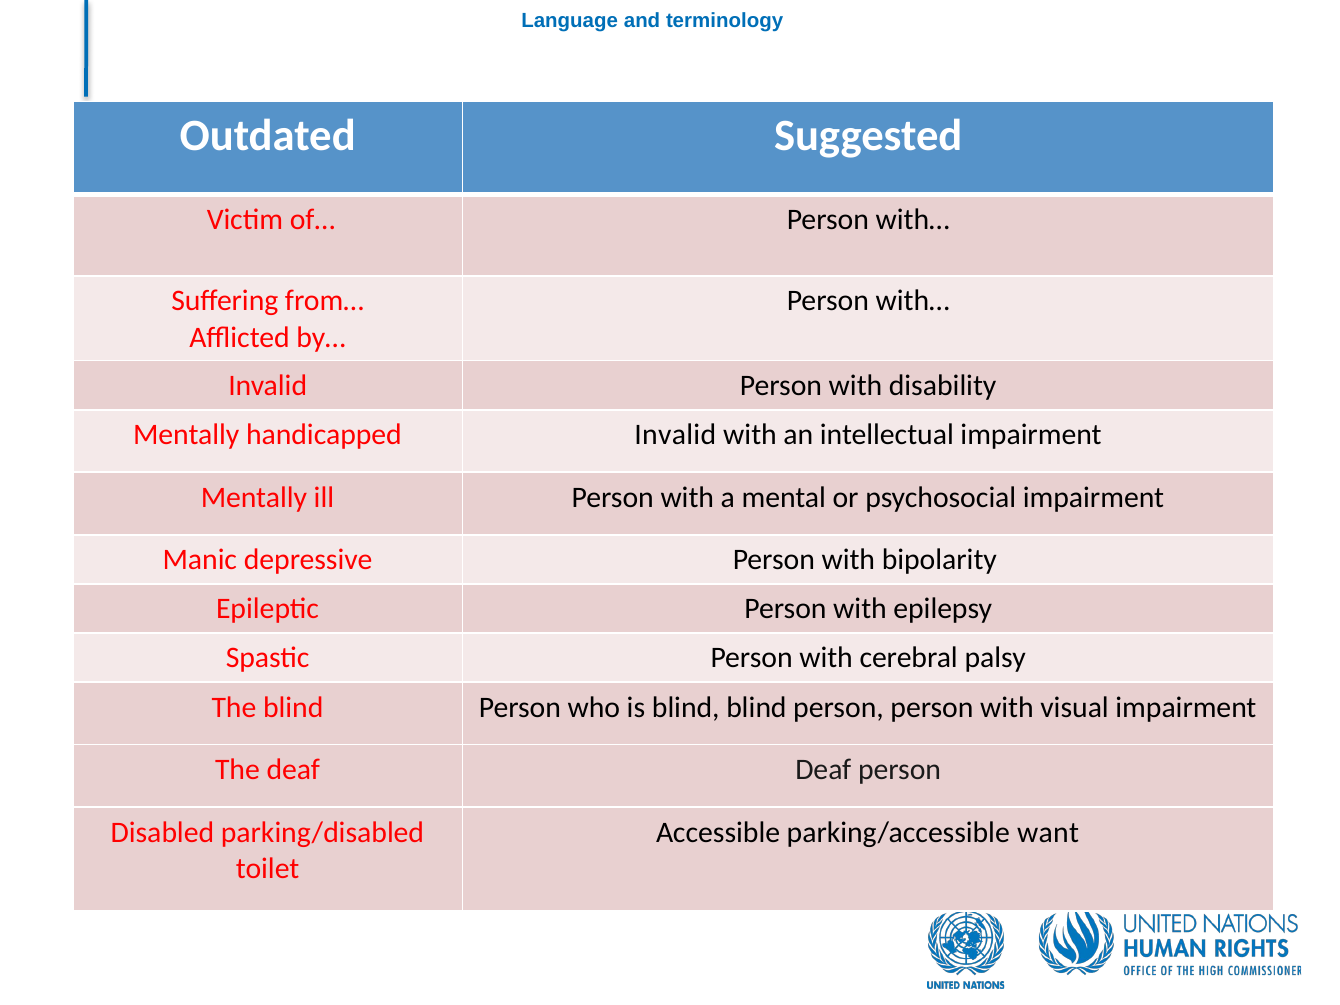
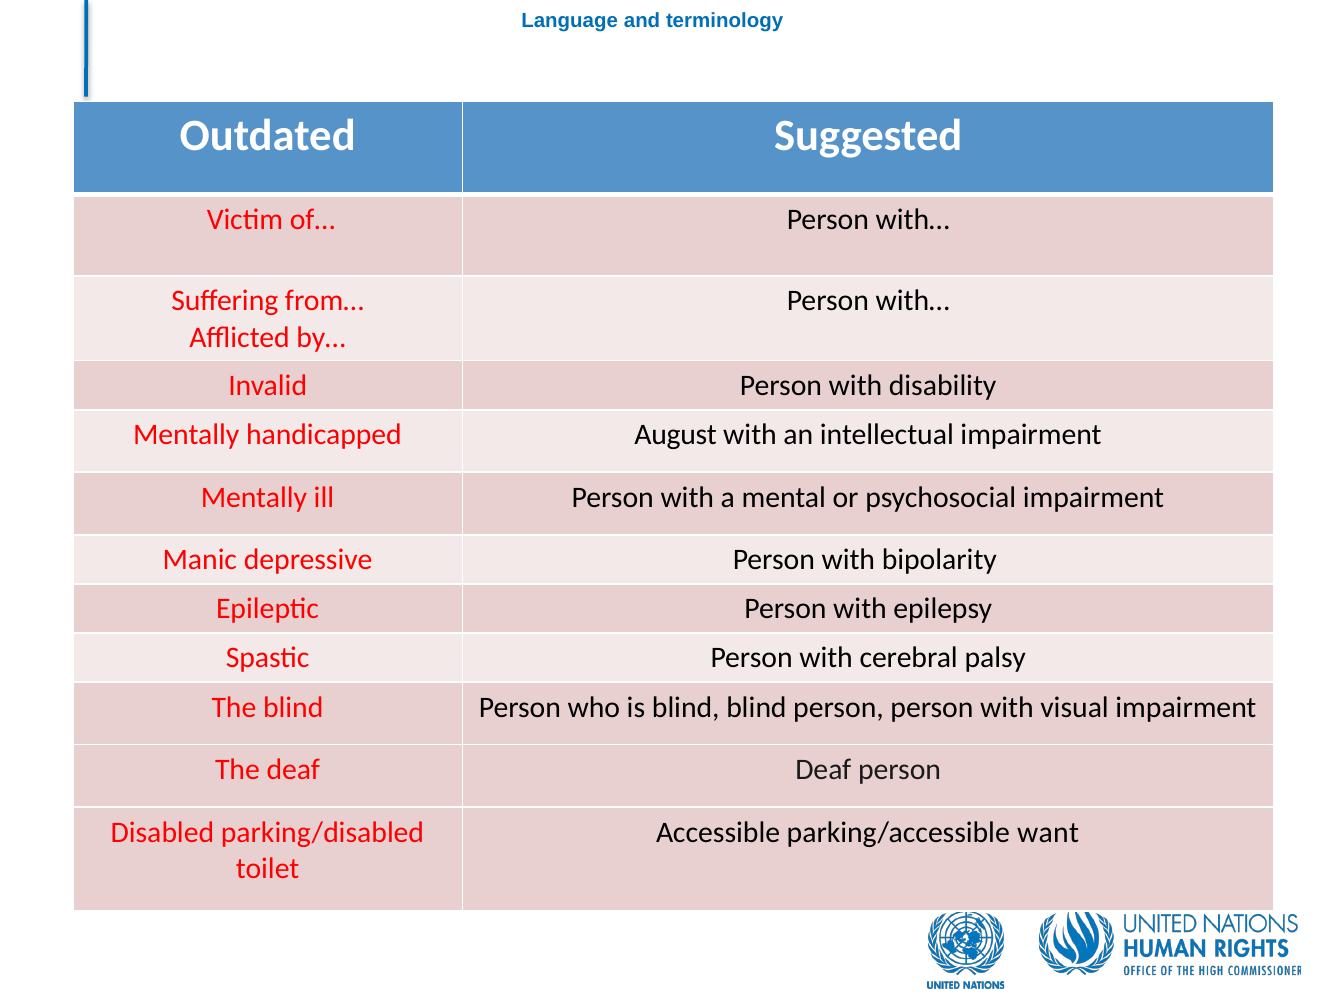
handicapped Invalid: Invalid -> August (676, 435)
